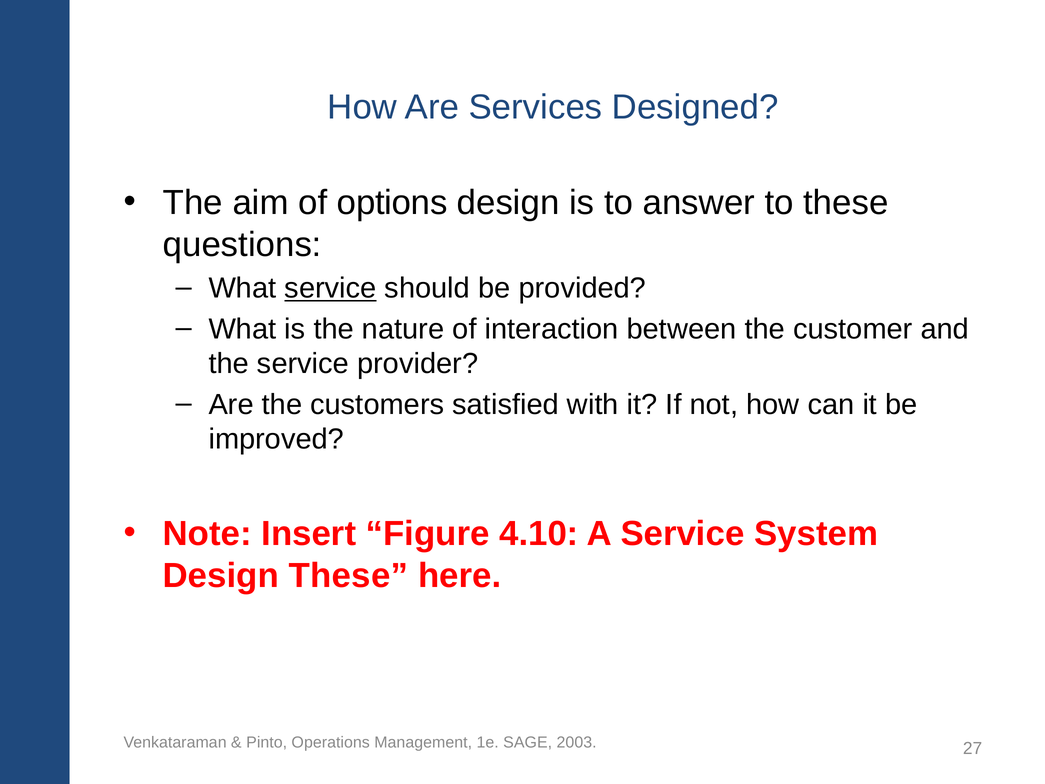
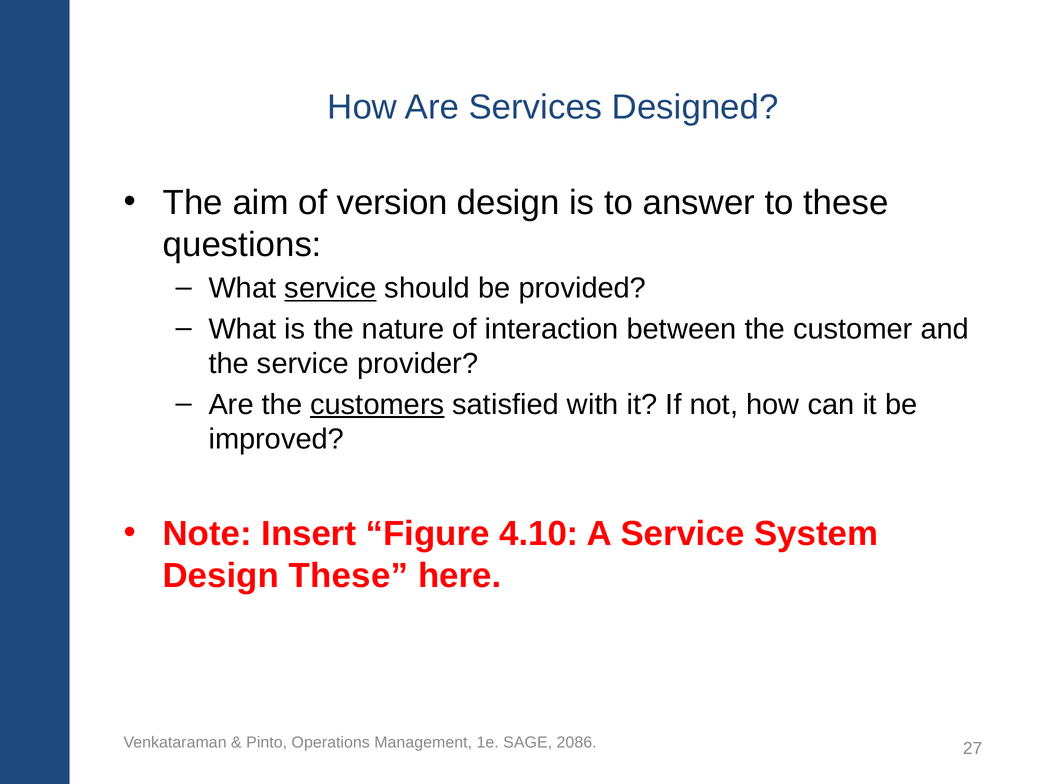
options: options -> version (392, 203)
customers underline: none -> present (377, 404)
2003: 2003 -> 2086 (577, 742)
